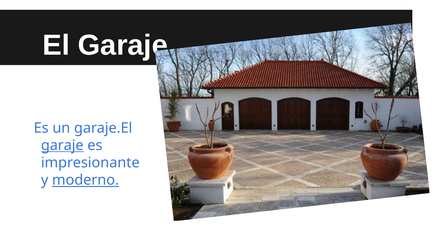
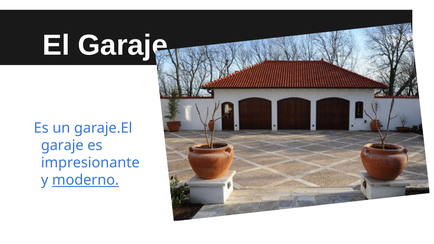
garaje underline: present -> none (62, 146)
